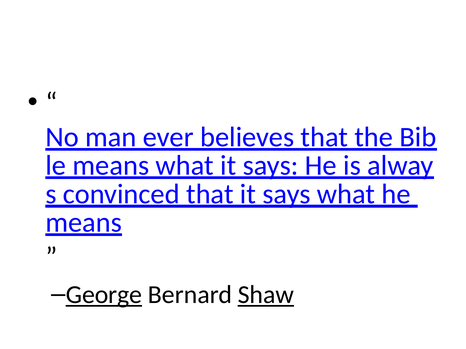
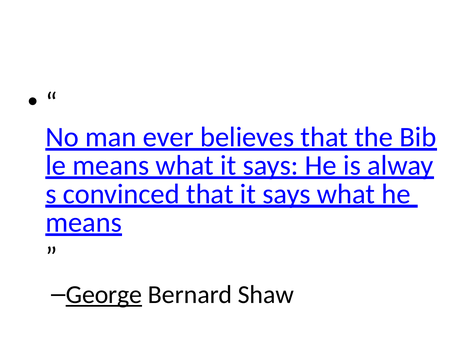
Shaw underline: present -> none (266, 295)
